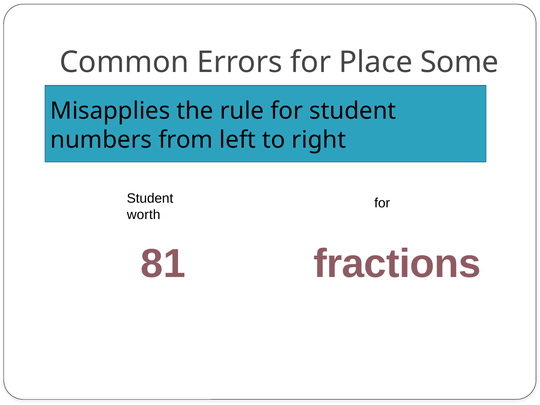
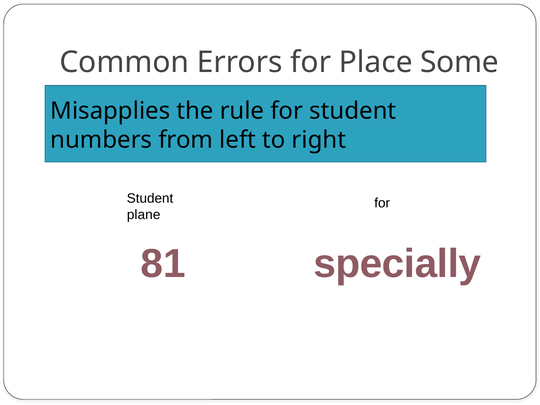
worth: worth -> plane (144, 215)
fractions: fractions -> specially (397, 264)
